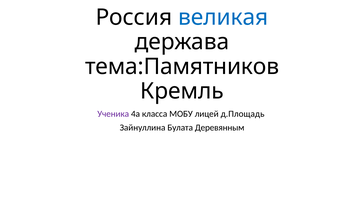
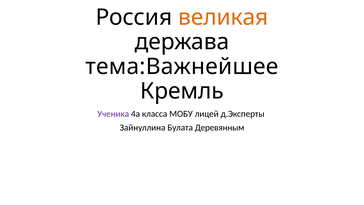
великая colour: blue -> orange (223, 17)
тема:Памятников: тема:Памятников -> тема:Важнейшее (182, 66)
д.Площадь: д.Площадь -> д.Эксперты (243, 114)
